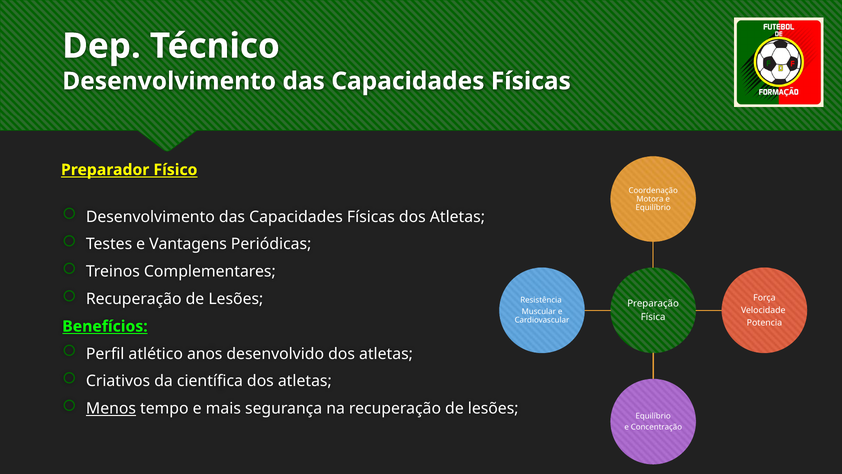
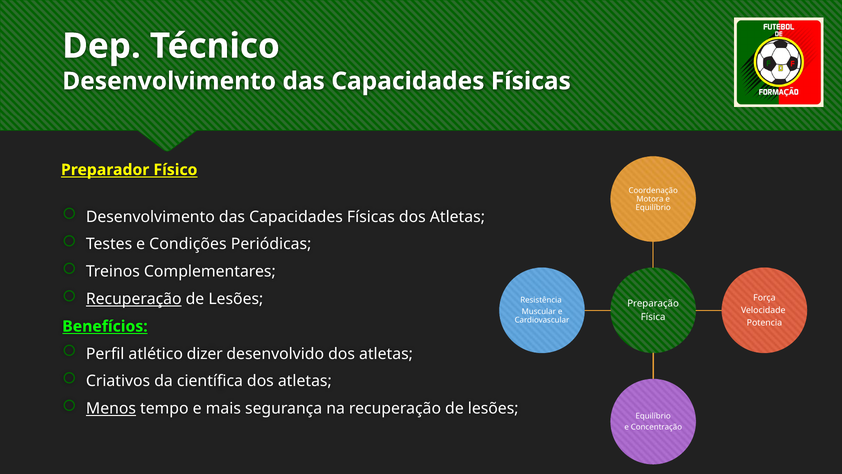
Vantagens: Vantagens -> Condições (188, 244)
Recuperação underline: none -> present (134, 299)
anos: anos -> dizer (205, 354)
